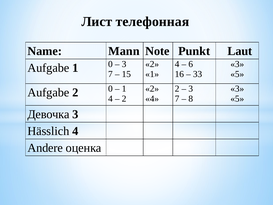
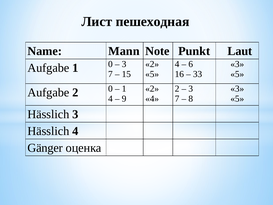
телефонная: телефонная -> пешеходная (153, 22)
1: 1 -> 5 (152, 74)
2: 2 -> 9 (124, 99)
Девочка: Девочка -> Hässlich (48, 114)
Andere: Andere -> Gänger (45, 148)
